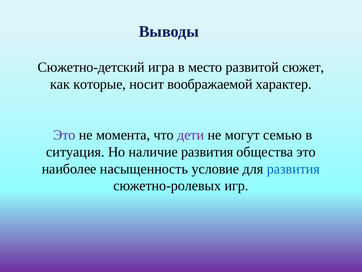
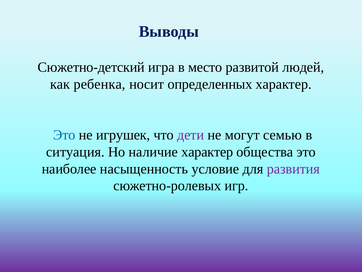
сюжет: сюжет -> людей (303, 67)
которые: которые -> ребенка (100, 84)
воображаемой: воображаемой -> определенных (210, 84)
Это colour: purple -> blue (64, 135)
момента: момента -> игрушек (123, 135)
наличие развития: развития -> характер (207, 152)
развития colour: blue -> purple (293, 169)
